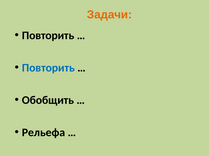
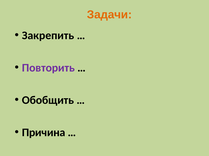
Повторить: Повторить -> Закрепить (48, 36)
Повторить colour: blue -> purple (48, 68)
Рельефа: Рельефа -> Причина (44, 133)
